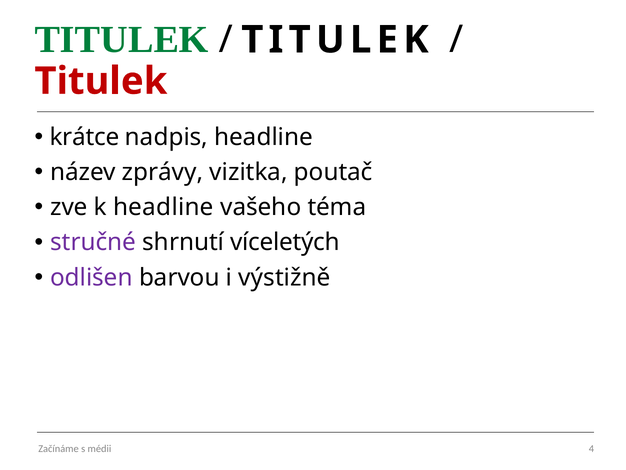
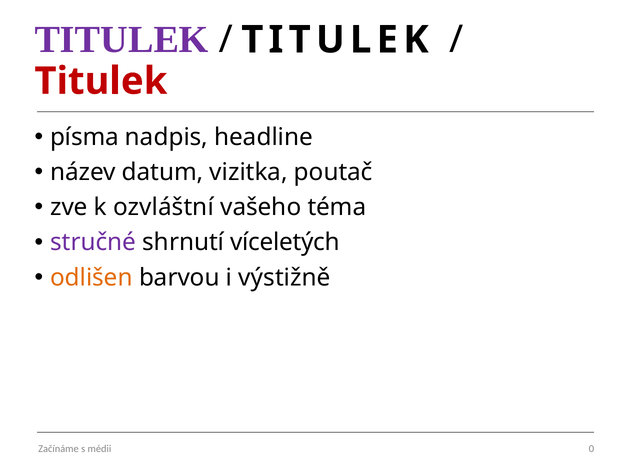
TITULEK colour: green -> purple (122, 40)
krátce: krátce -> písma (84, 137)
zprávy: zprávy -> datum (163, 172)
k headline: headline -> ozvláštní (163, 207)
odlišen colour: purple -> orange (91, 277)
4: 4 -> 0 (591, 448)
